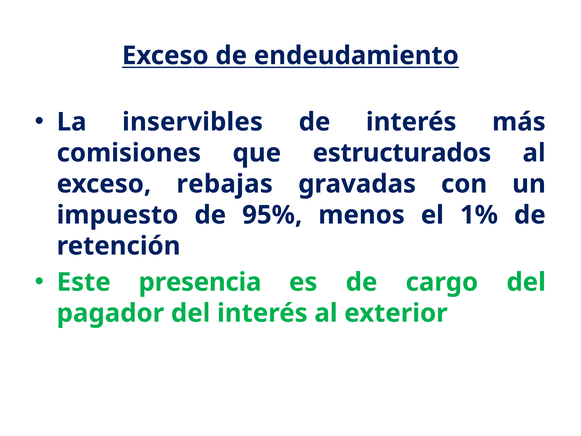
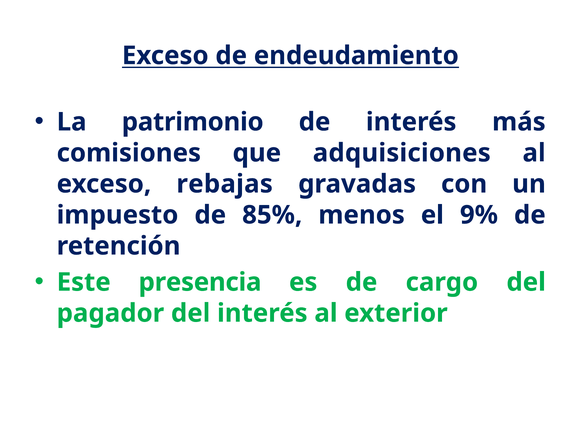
inservibles: inservibles -> patrimonio (193, 122)
estructurados: estructurados -> adquisiciones (402, 153)
95%: 95% -> 85% (272, 215)
1%: 1% -> 9% (479, 215)
